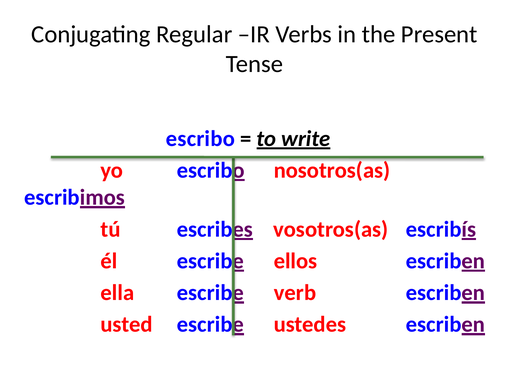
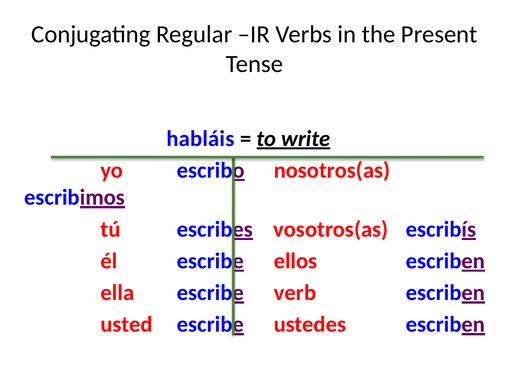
escribo: escribo -> habláis (200, 139)
